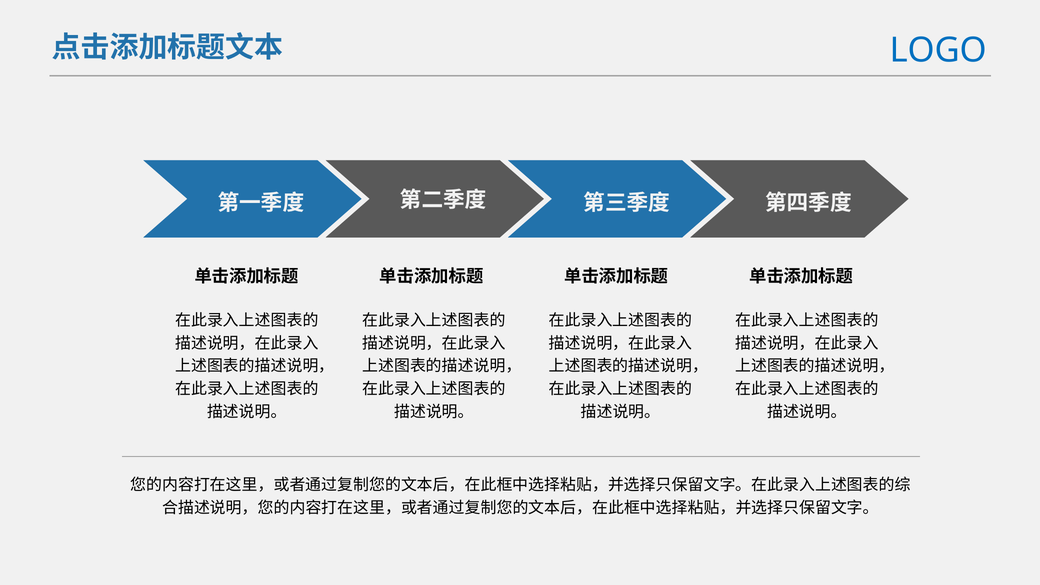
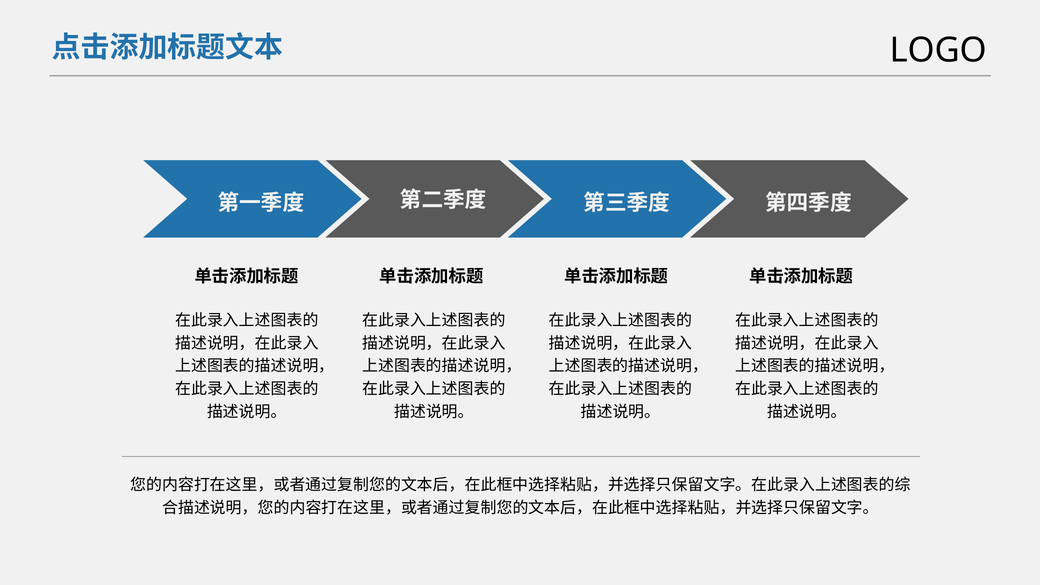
LOGO colour: blue -> black (938, 51)
